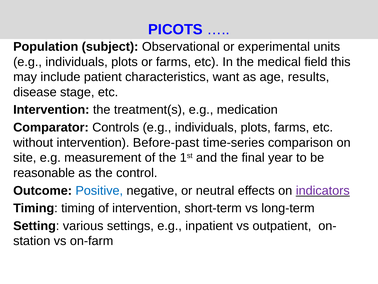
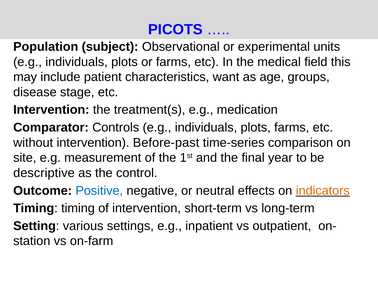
results: results -> groups (309, 77)
reasonable: reasonable -> descriptive (44, 173)
indicators colour: purple -> orange (323, 190)
